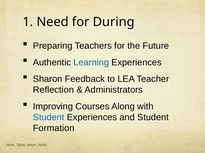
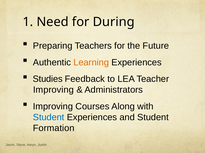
Learning colour: blue -> orange (91, 63)
Sharon: Sharon -> Studies (48, 79)
Reflection: Reflection -> Improving (53, 90)
